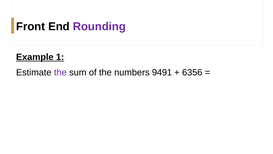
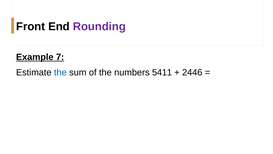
1: 1 -> 7 (60, 57)
the colour: purple -> blue (60, 72)
9491: 9491 -> 5411 (162, 72)
6356: 6356 -> 2446 (192, 72)
